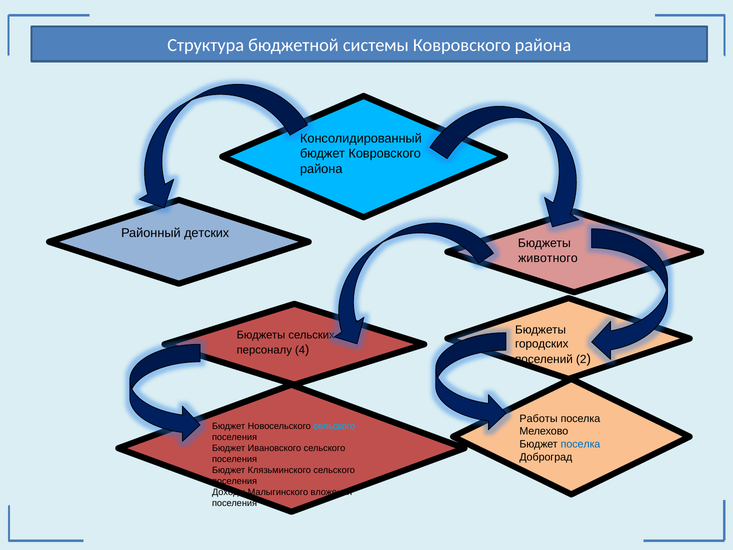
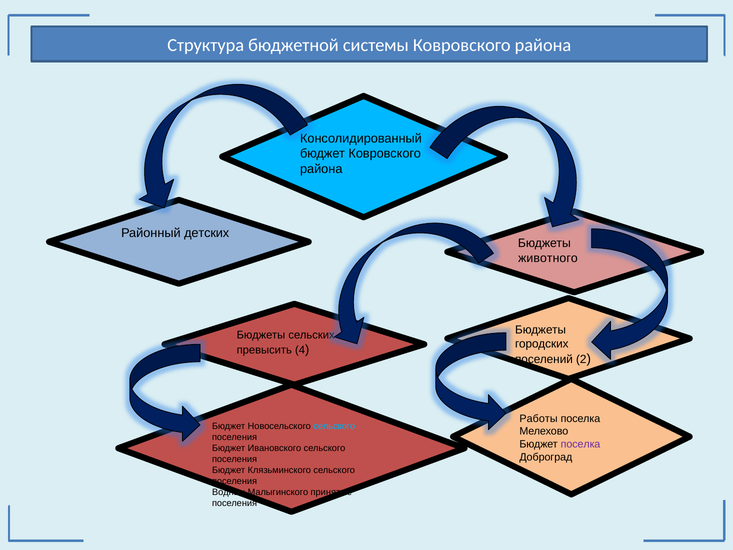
персоналу: персоналу -> превысить (264, 350)
поселка colour: blue -> purple (580, 444)
Доходы: Доходы -> Водных (229, 492)
вложения: вложения -> принятые (331, 492)
